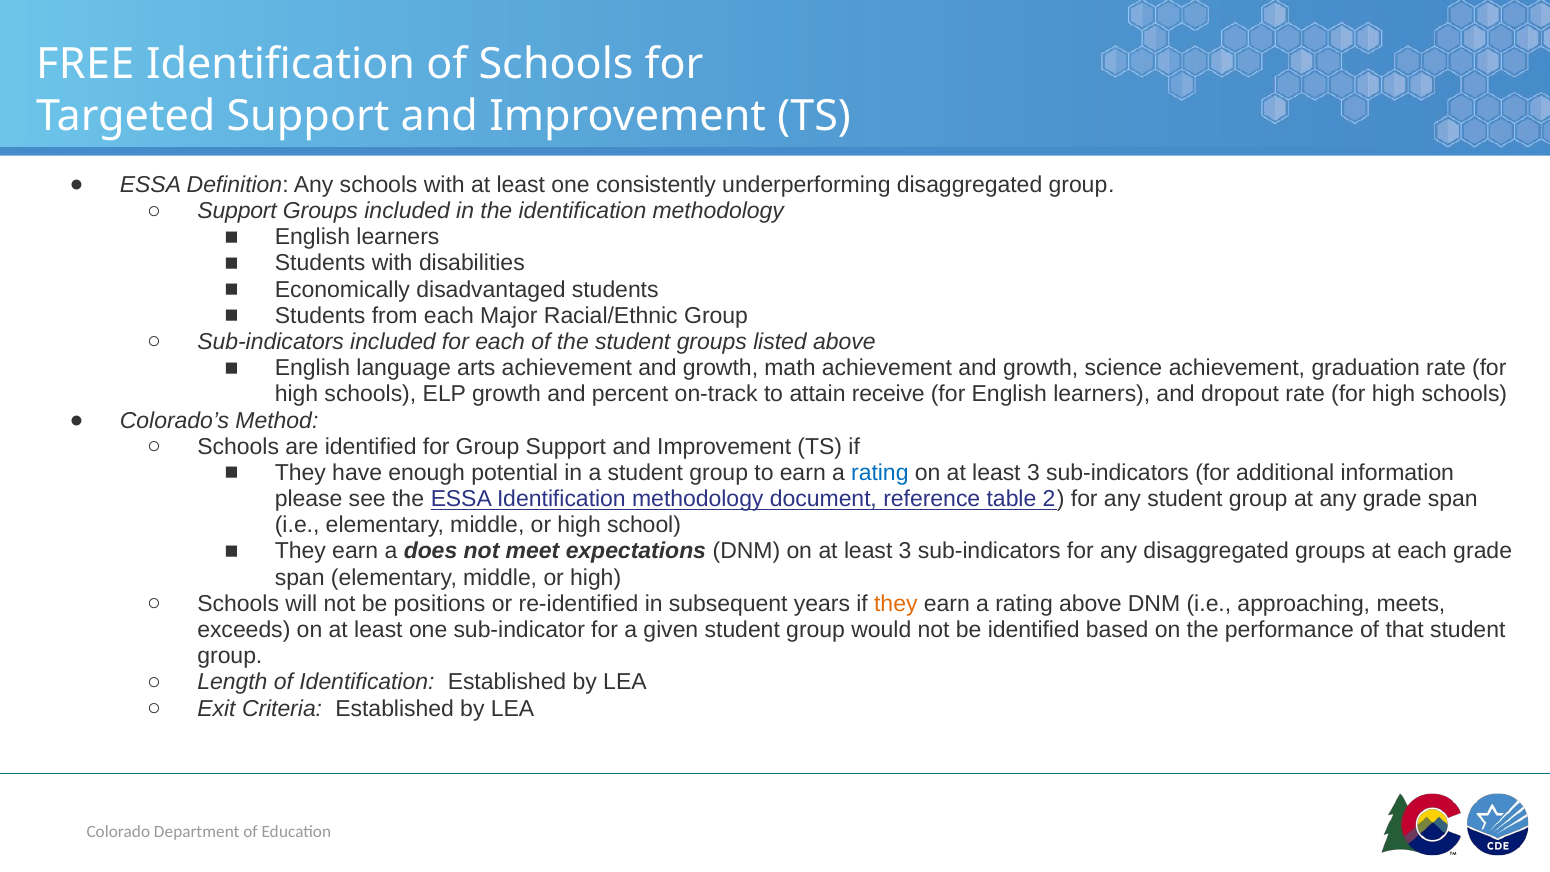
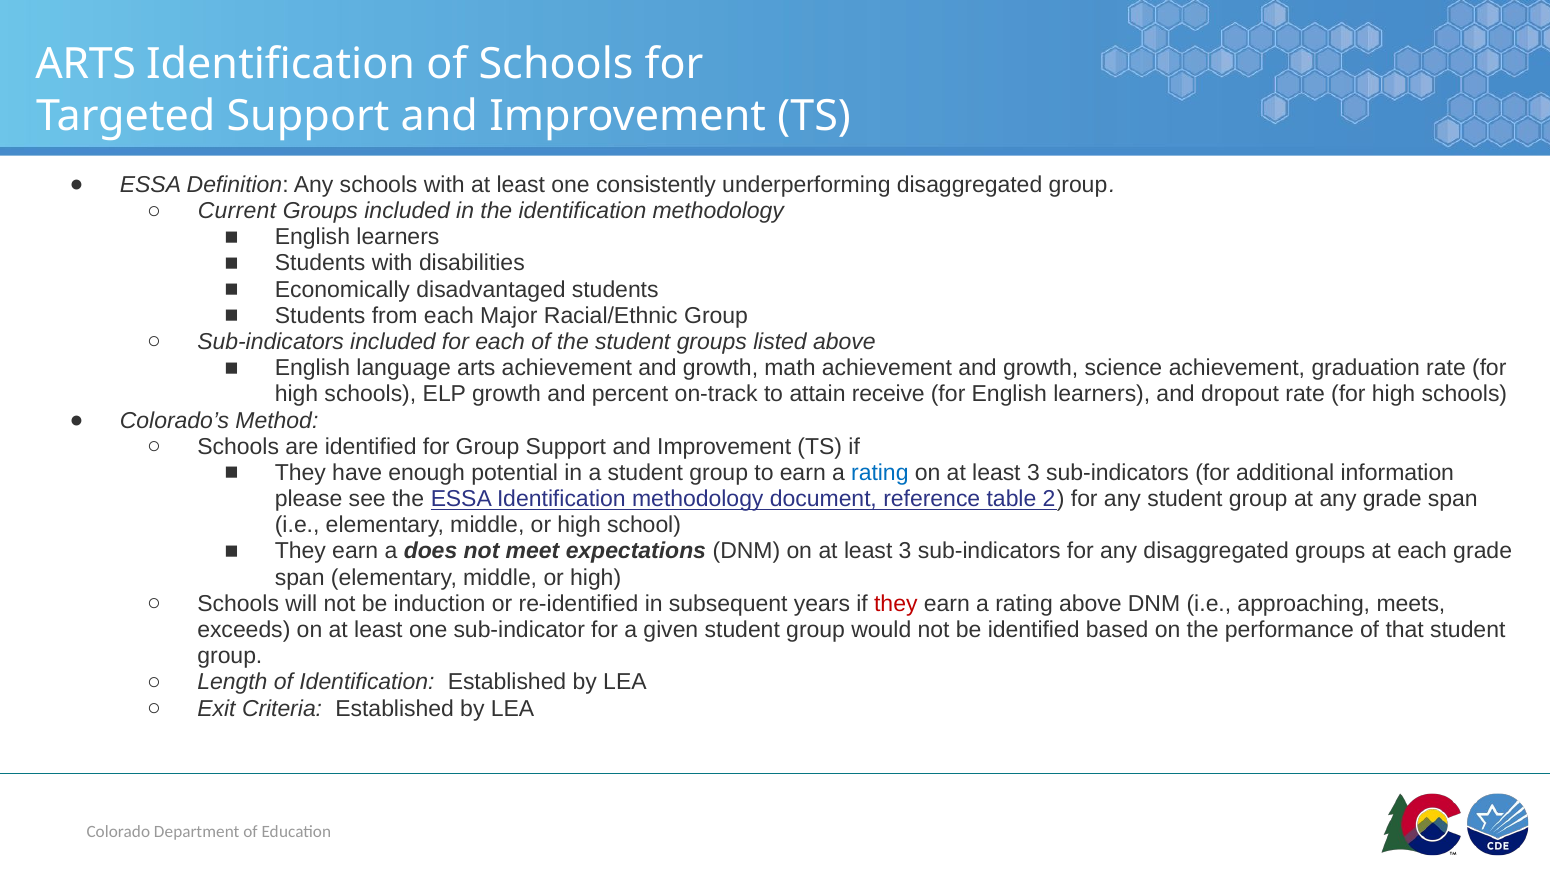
FREE: FREE -> ARTS (86, 64)
Support: Support -> Current (237, 211)
positions: positions -> induction (440, 604)
they colour: orange -> red (896, 604)
